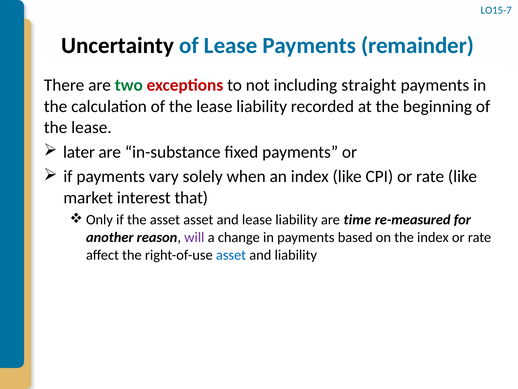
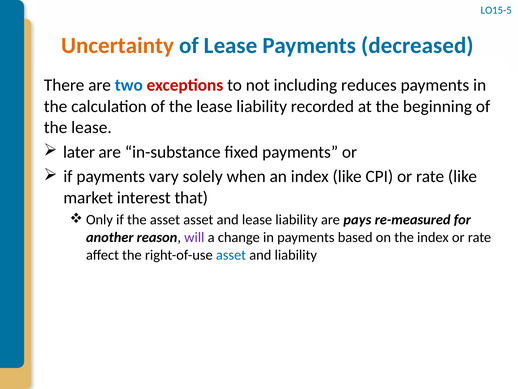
LO15-7: LO15-7 -> LO15-5 (496, 10)
Uncertainty colour: black -> orange (118, 46)
remainder: remainder -> decreased (417, 46)
two colour: green -> blue (129, 85)
straight: straight -> reduces (369, 85)
time: time -> pays (357, 220)
